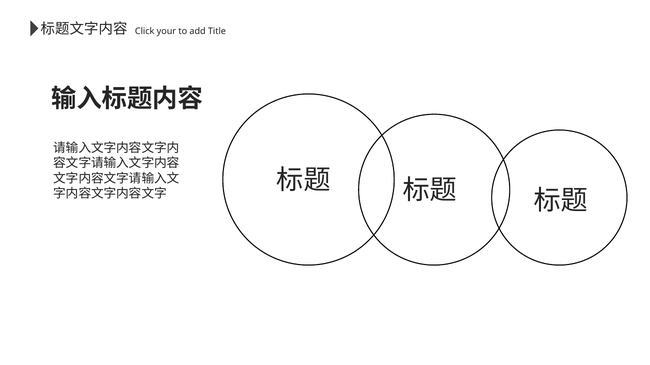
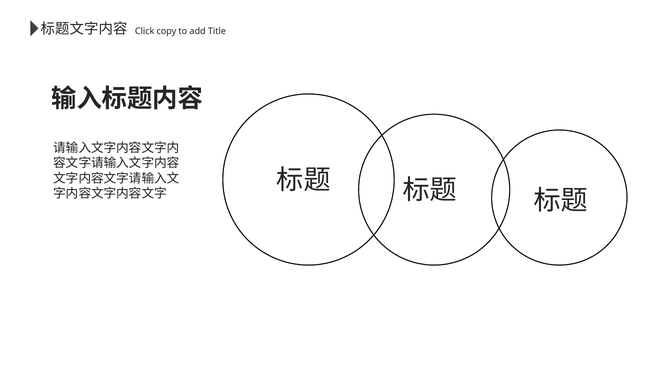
your: your -> copy (166, 31)
